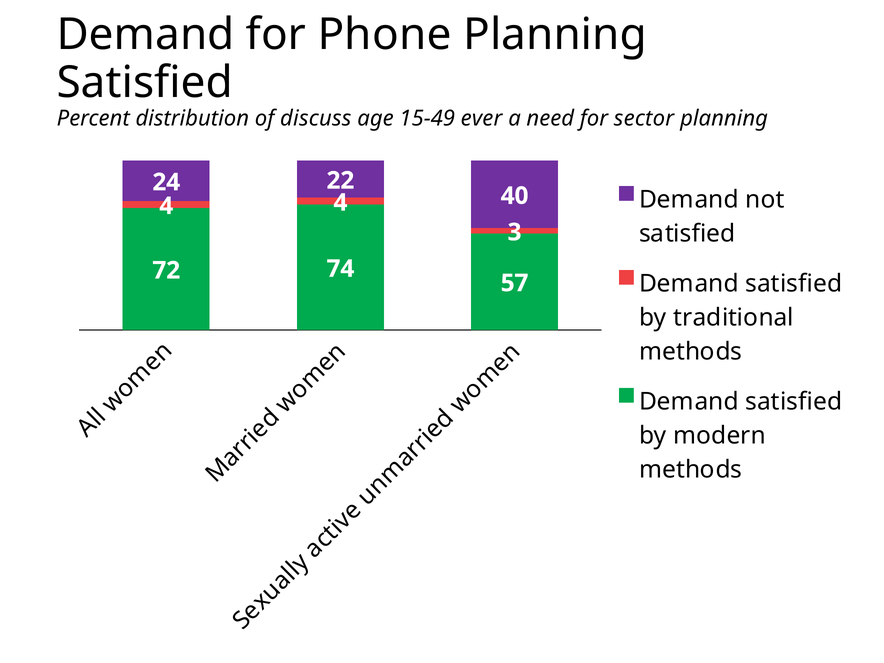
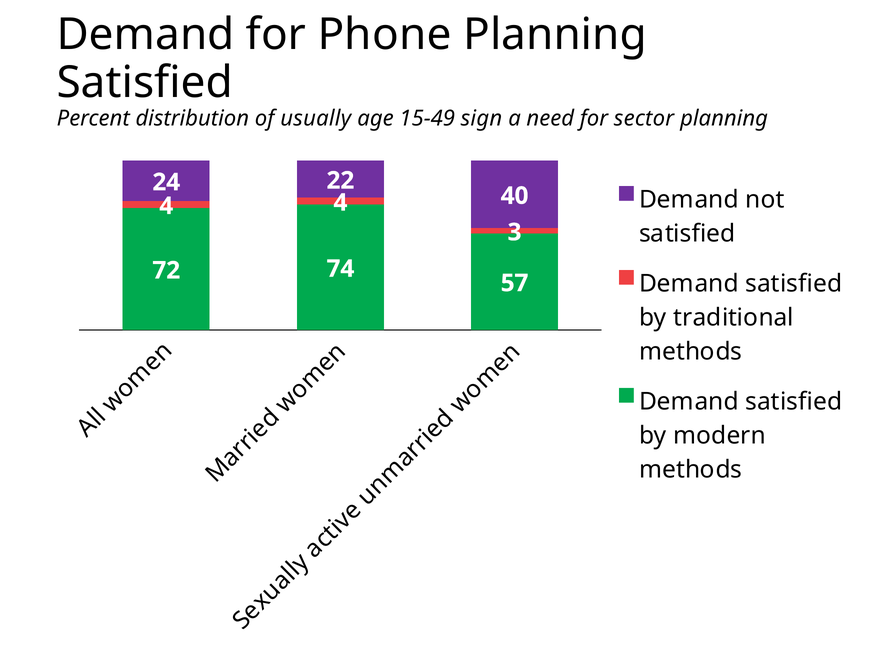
discuss: discuss -> usually (316, 118)
ever: ever -> sign (481, 118)
